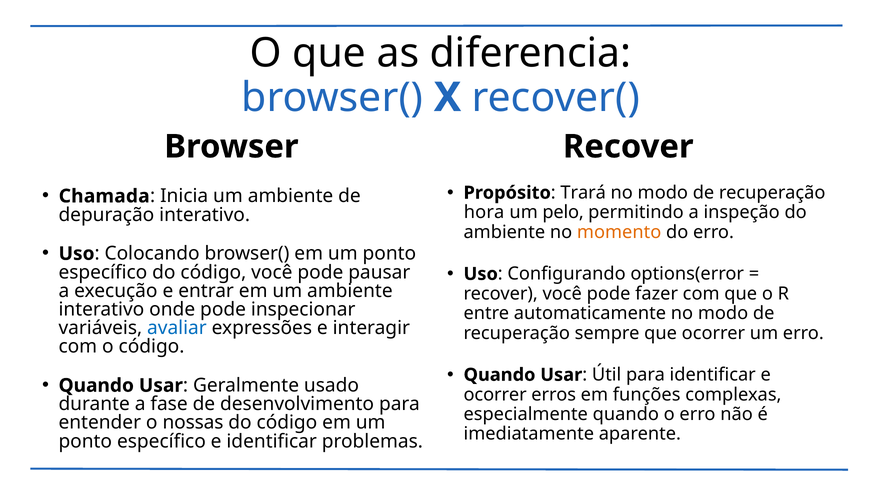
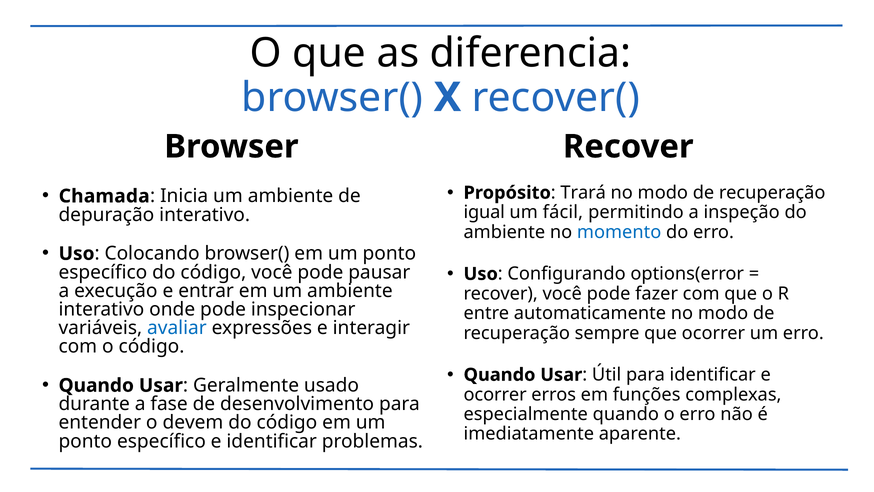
hora: hora -> igual (484, 212)
pelo: pelo -> fácil (563, 212)
momento colour: orange -> blue (619, 232)
nossas: nossas -> devem (193, 422)
